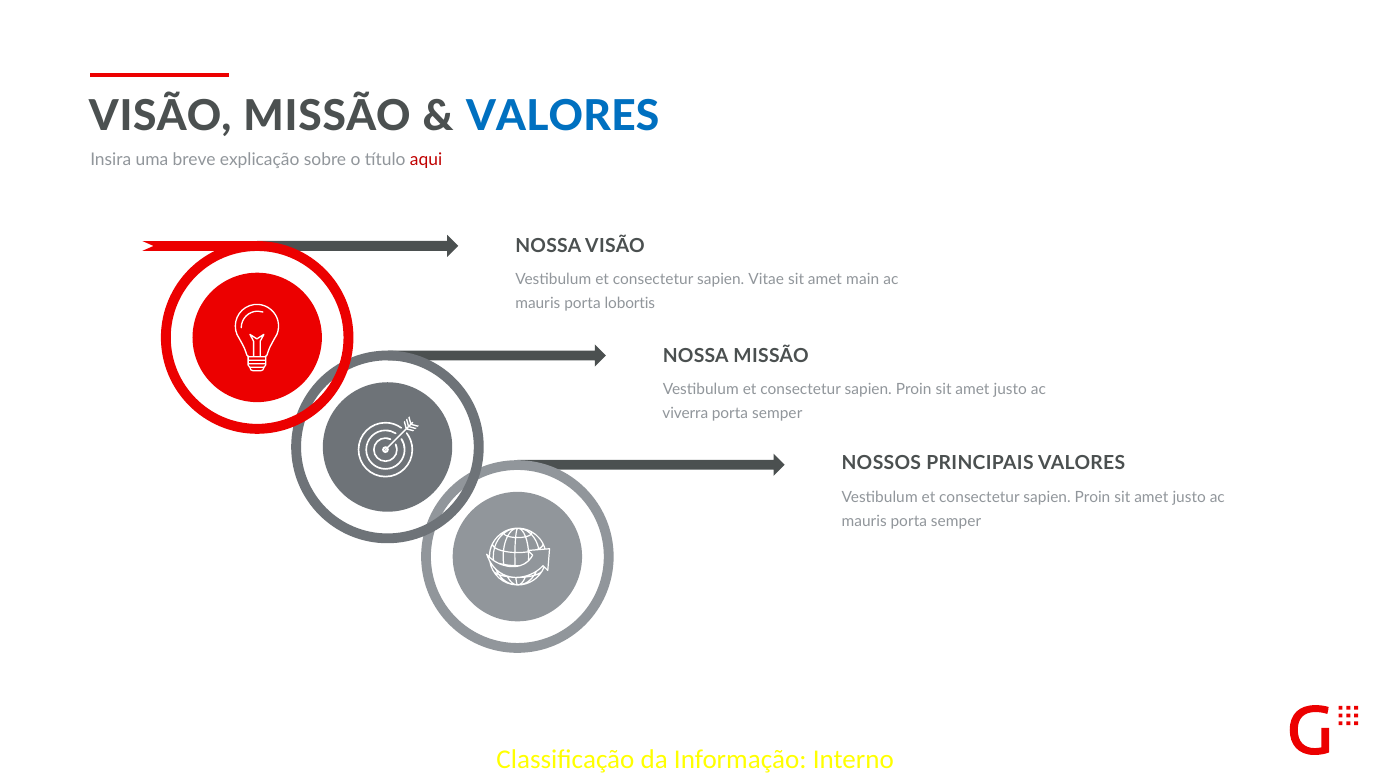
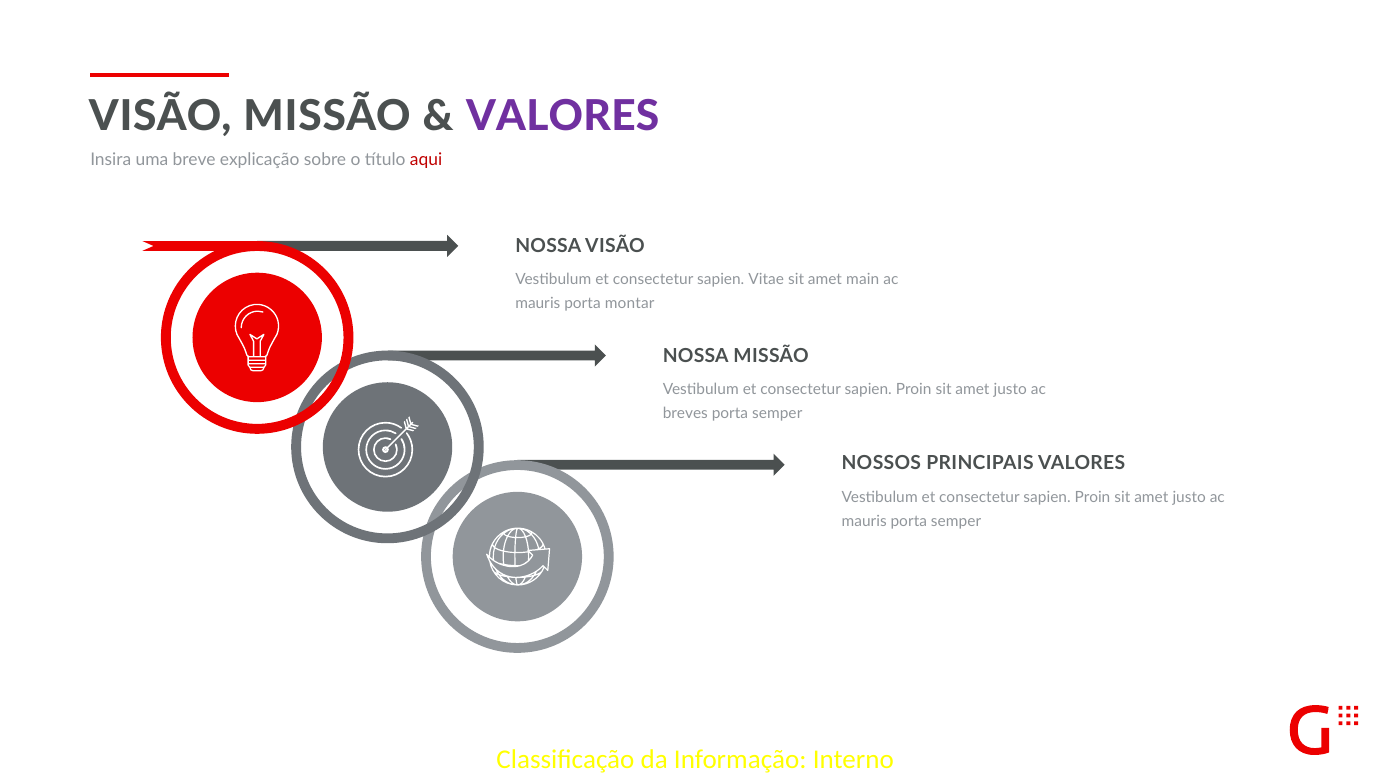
VALORES colour: blue -> purple (563, 116)
lobortis: lobortis -> montar (630, 303)
viverra: viverra -> breves (685, 413)
